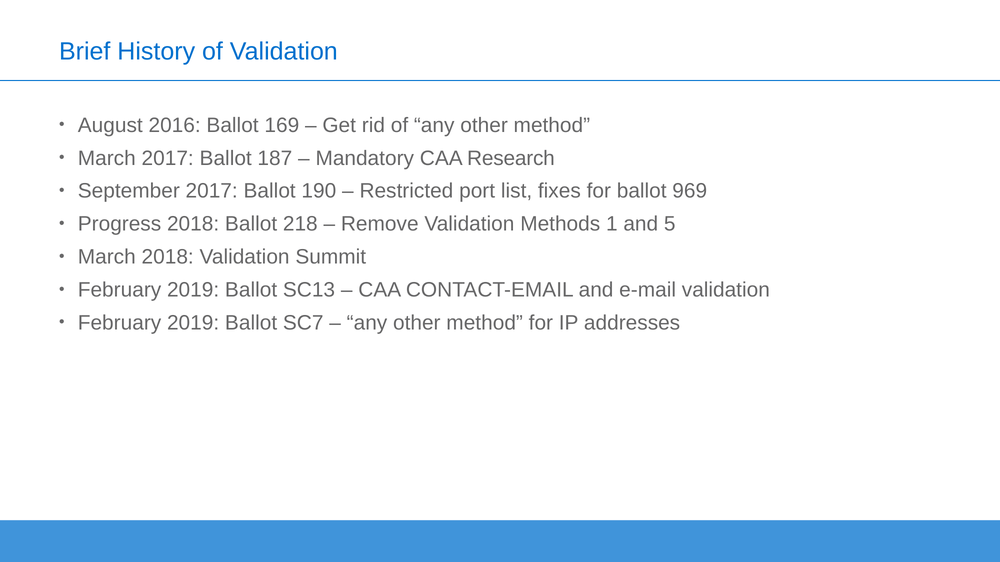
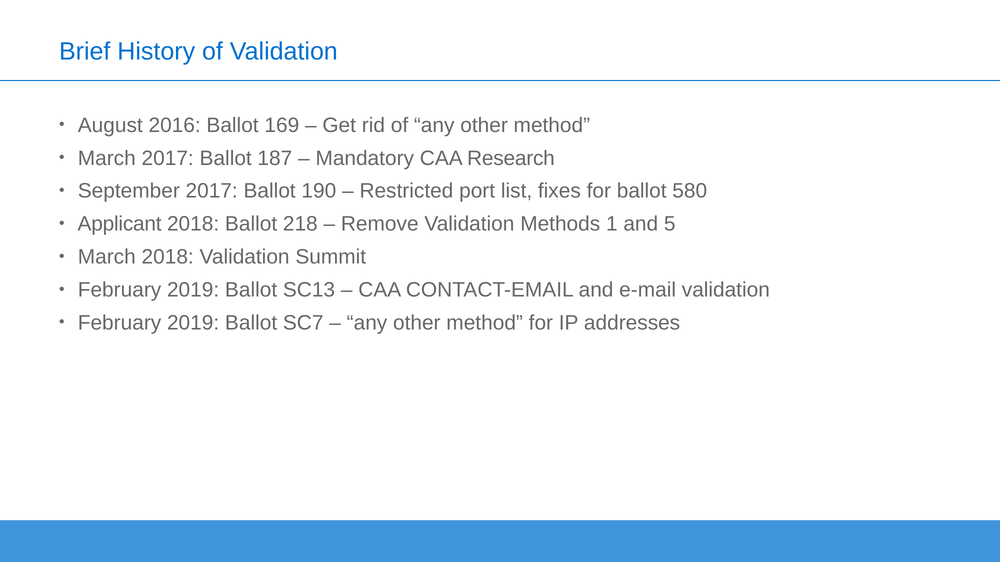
969: 969 -> 580 (690, 191)
Progress: Progress -> Applicant (120, 224)
